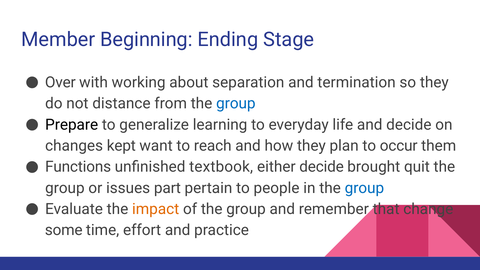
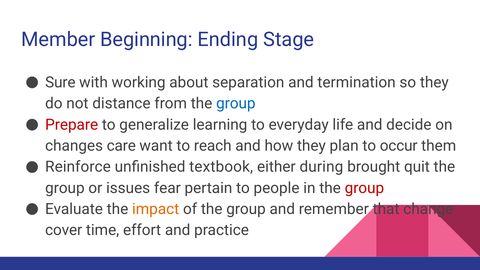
Over: Over -> Sure (60, 82)
Prepare colour: black -> red (72, 125)
kept: kept -> care (121, 146)
Functions: Functions -> Reinforce (78, 167)
either decide: decide -> during (321, 167)
part: part -> fear (167, 188)
group colour: blue -> red (364, 188)
some: some -> cover (64, 230)
